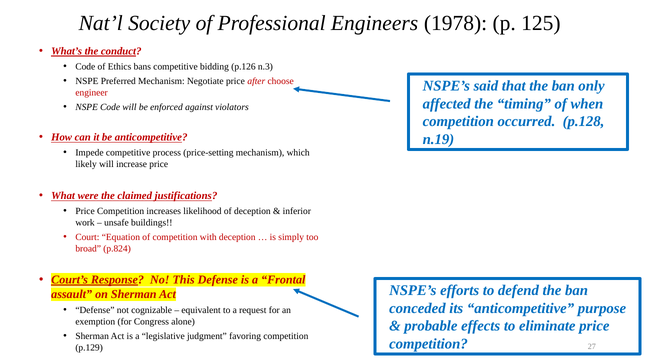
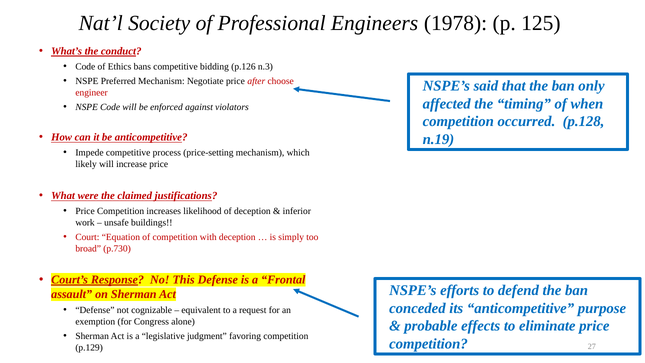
p.824: p.824 -> p.730 (117, 248)
